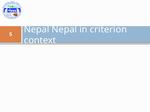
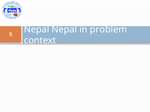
criterion: criterion -> problem (108, 30)
